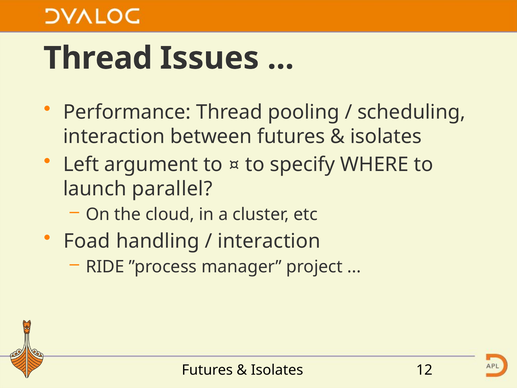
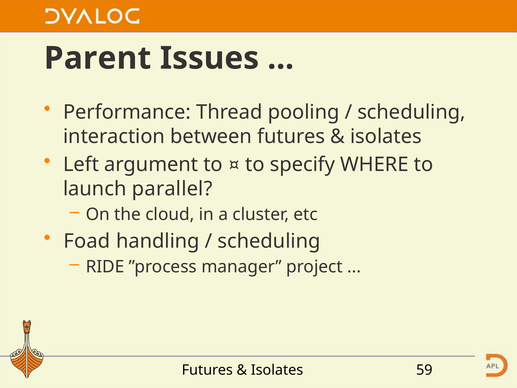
Thread: Thread -> Parent (98, 58)
interaction: interaction -> scheduling (269, 241)
12: 12 -> 59 (424, 370)
